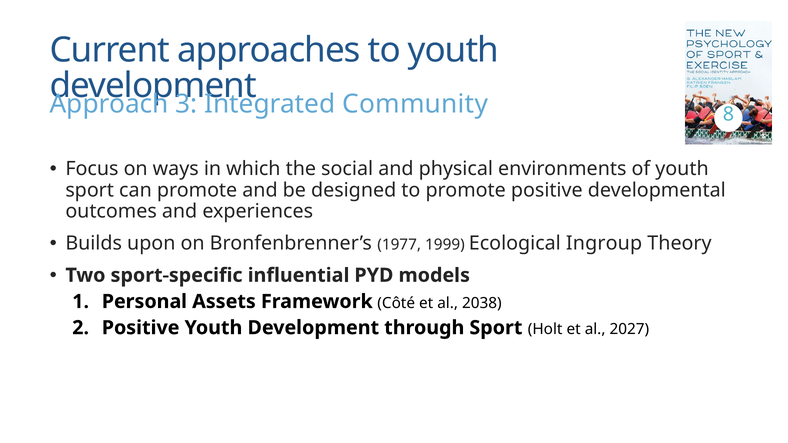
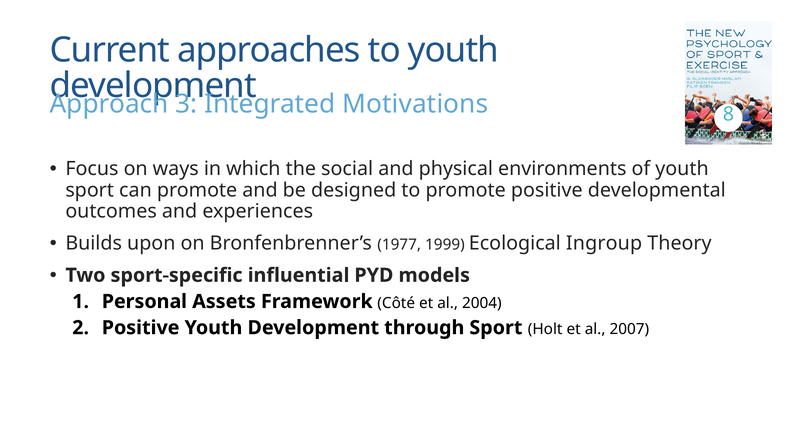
Community: Community -> Motivations (415, 104)
2038: 2038 -> 2004 (482, 303)
2027: 2027 -> 2007 (629, 329)
